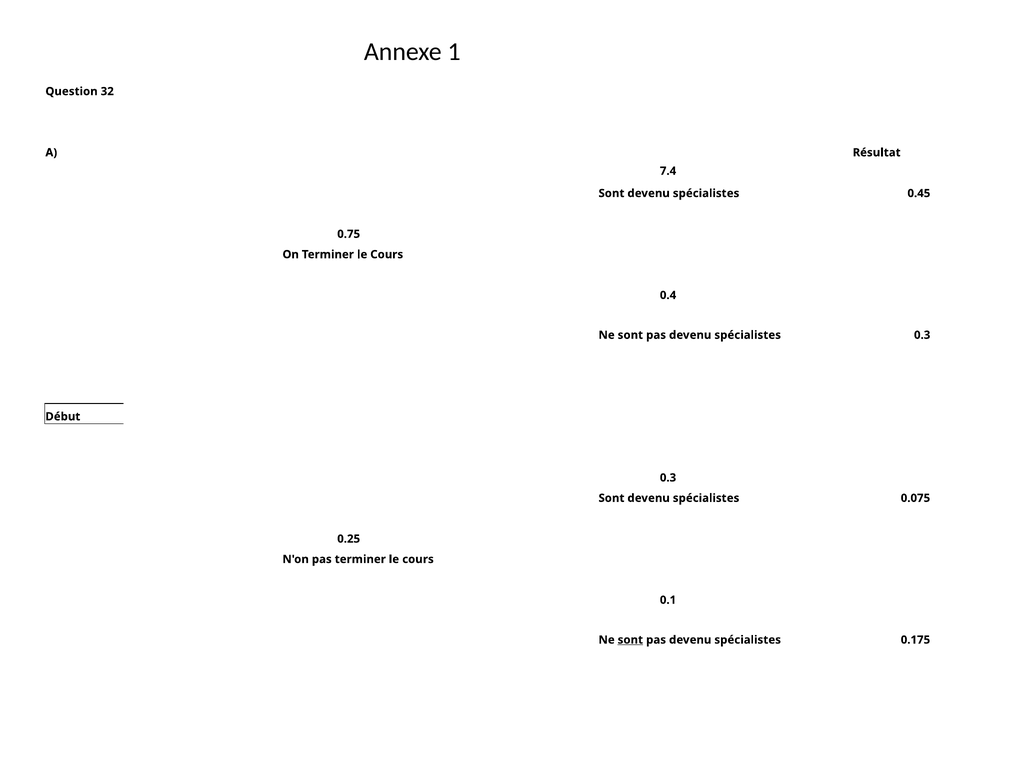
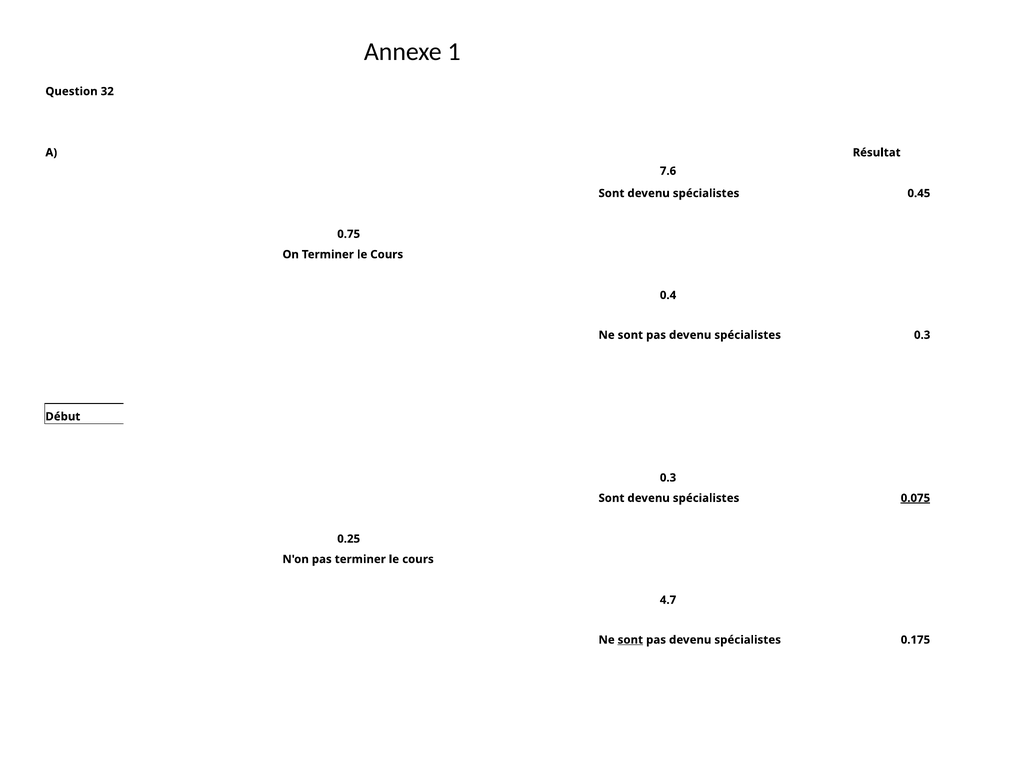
7.4: 7.4 -> 7.6 (668, 171)
0.075 underline: none -> present (915, 498)
0.1: 0.1 -> 4.7 (668, 600)
